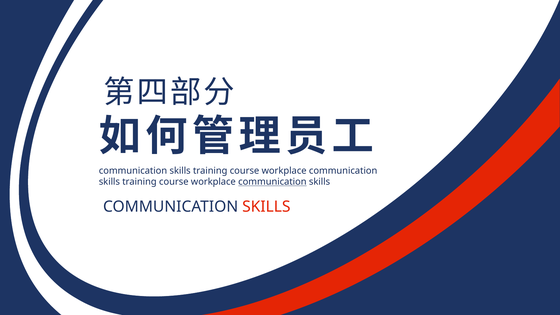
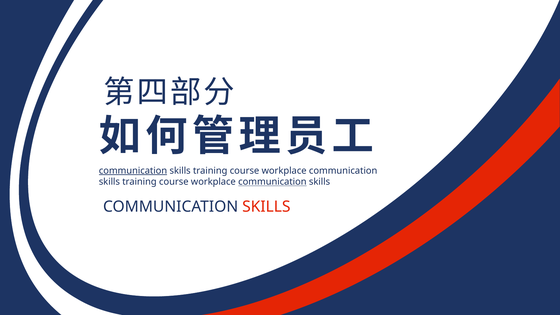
communication underline: none -> present (133, 171)
